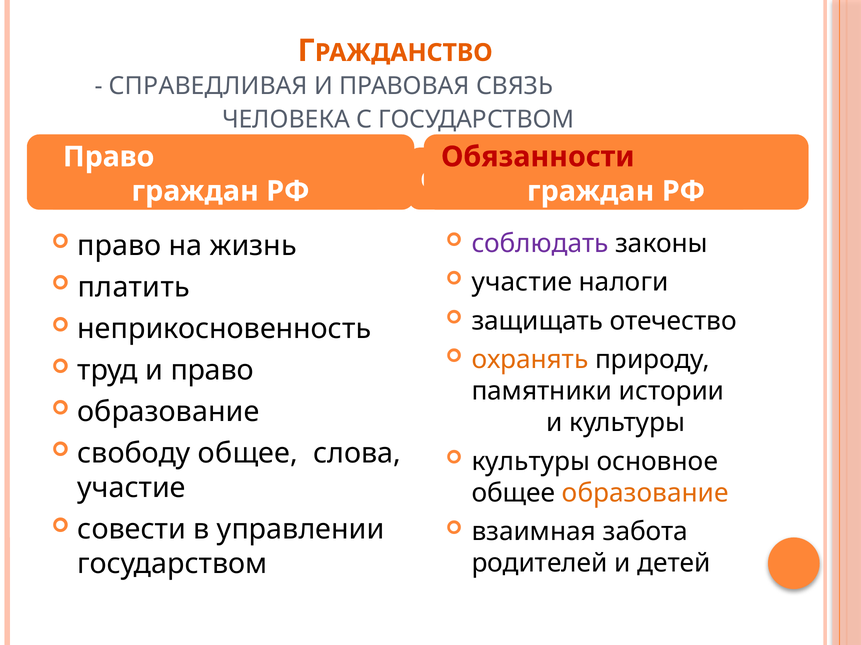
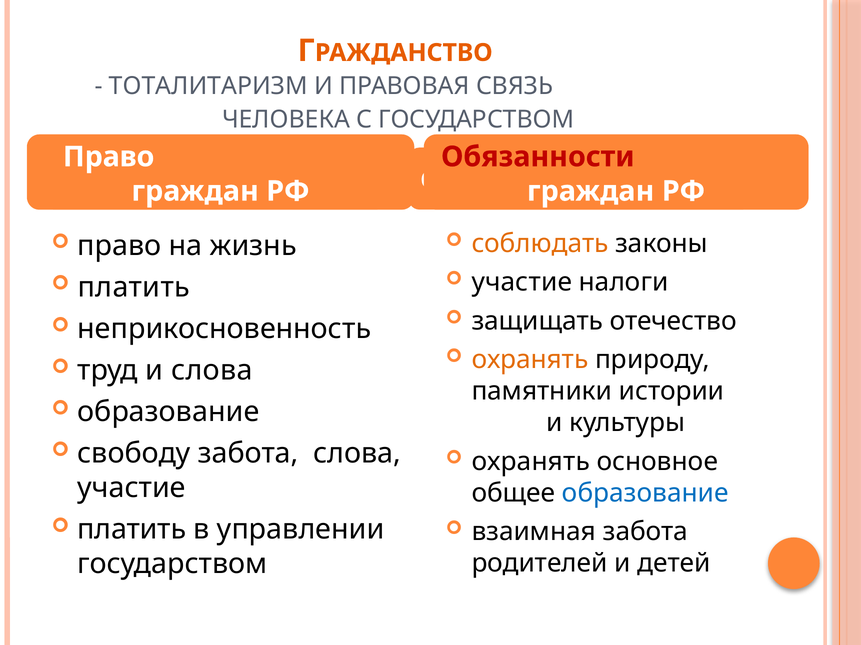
СПРАВЕДЛИВАЯ: СПРАВЕДЛИВАЯ -> ТОТАЛИТАРИЗМ (208, 86)
соблюдать colour: purple -> orange (540, 244)
и право: право -> слова (212, 371)
свободу общее: общее -> забота (248, 454)
культуры: культуры -> охранять (531, 462)
образование colour: orange -> blue (645, 493)
совести: совести -> платить (132, 530)
